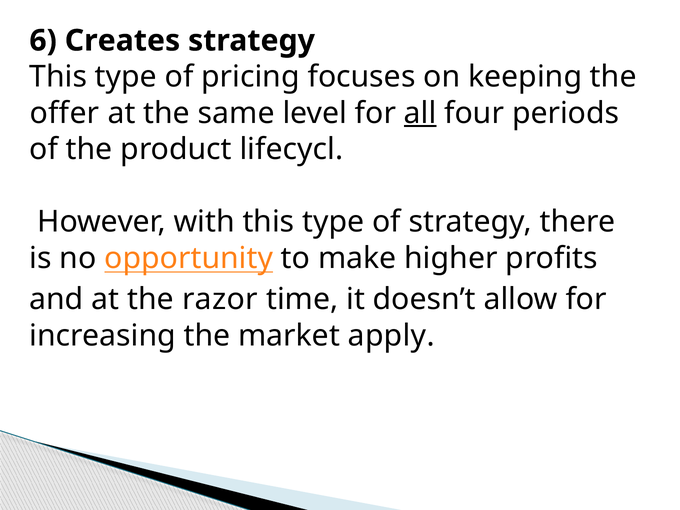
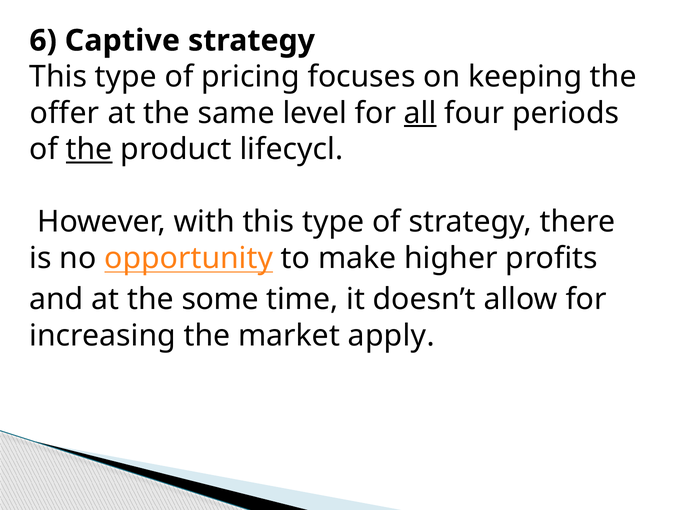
Creates: Creates -> Captive (122, 41)
the underline: none -> present (89, 149)
razor: razor -> some (220, 299)
